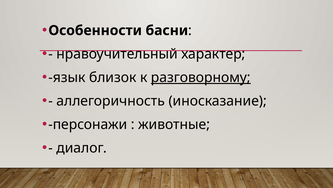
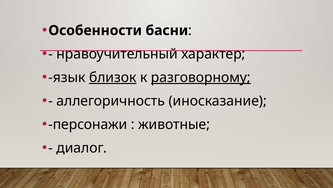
близок underline: none -> present (113, 77)
